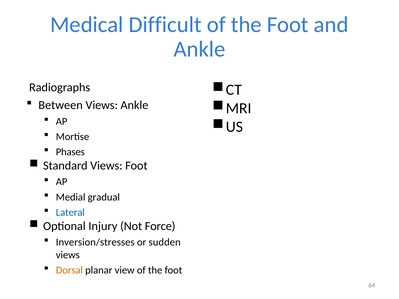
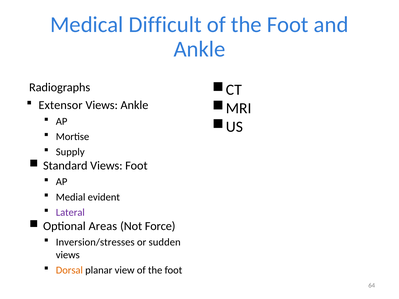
Between: Between -> Extensor (61, 105)
Phases: Phases -> Supply (70, 152)
gradual: gradual -> evident (104, 197)
Lateral colour: blue -> purple (70, 212)
Injury: Injury -> Areas (103, 226)
